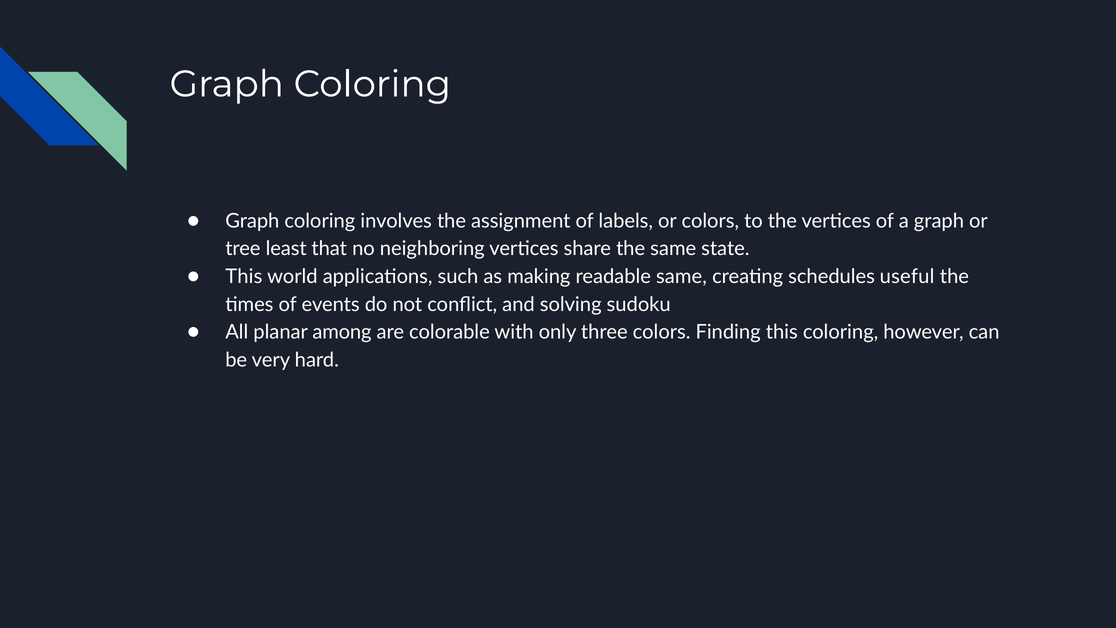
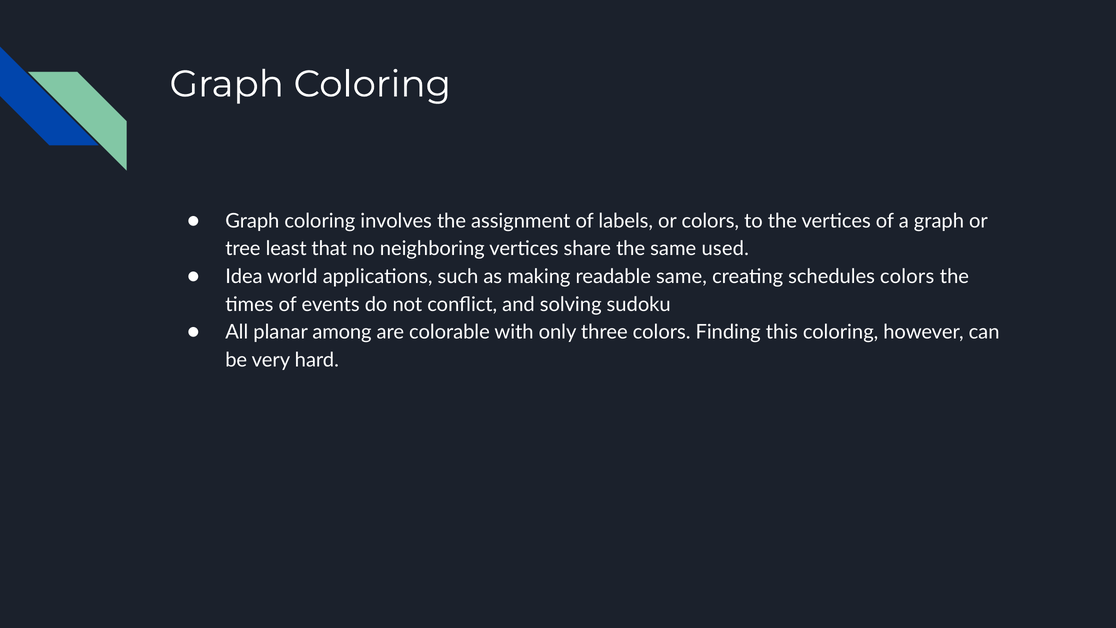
state: state -> used (725, 249)
This: This -> Idea (244, 276)
schedules useful: useful -> colors (907, 276)
